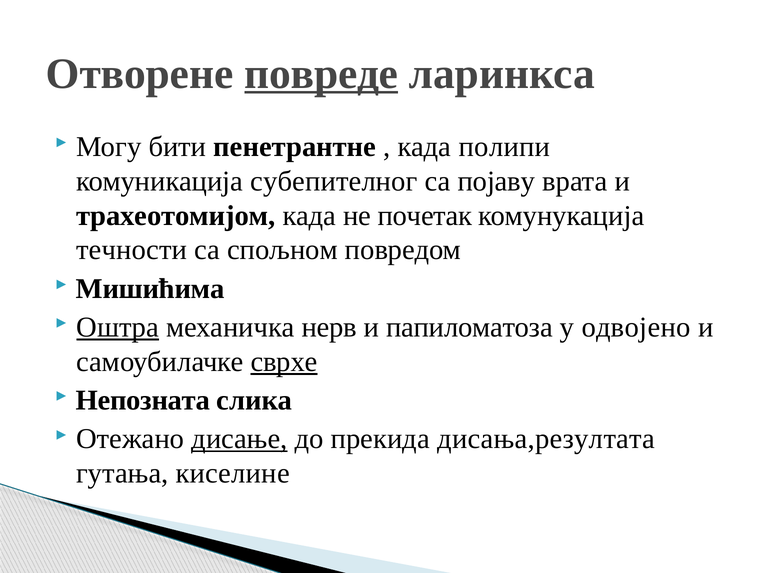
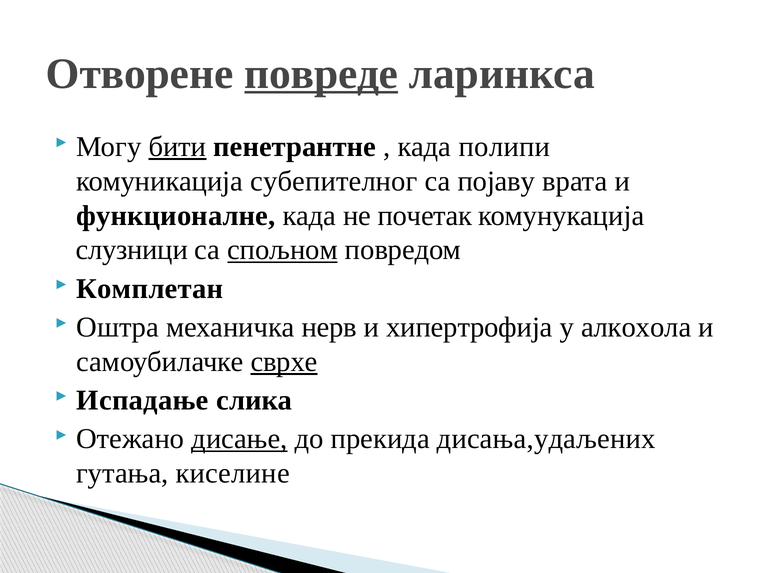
бити underline: none -> present (177, 147)
трахеотомијом: трахеотомијом -> функционалне (176, 216)
течности: течности -> слузници (132, 250)
спољном underline: none -> present (282, 250)
Мишићима: Мишићима -> Комплетан (150, 289)
Оштра underline: present -> none (118, 327)
папиломатоза: папиломатоза -> хипертрофија (469, 327)
одвојено: одвојено -> алкохола (636, 327)
Непозната: Непозната -> Испадање (143, 400)
дисања,резултата: дисања,резултата -> дисања,удаљених (546, 439)
